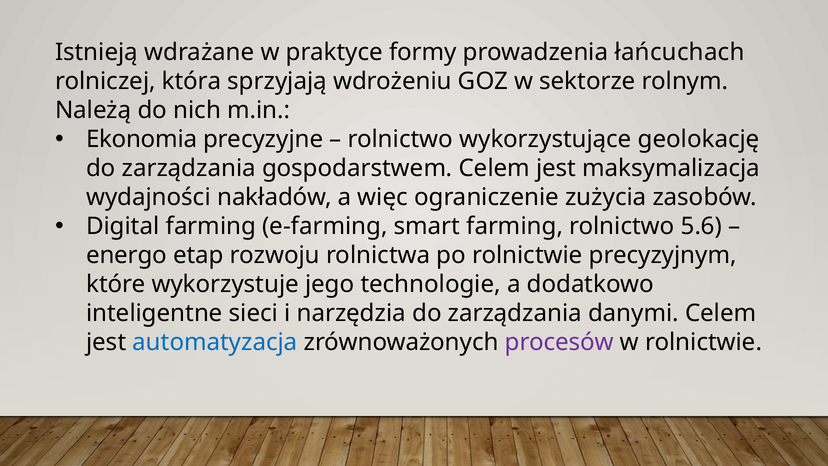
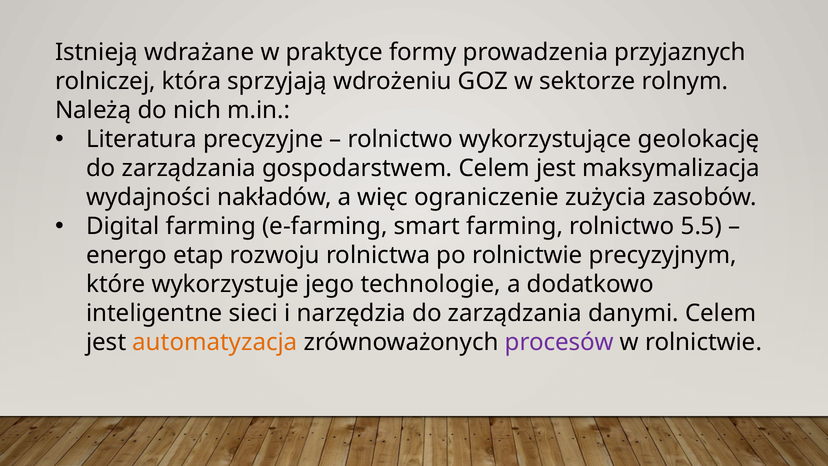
łańcuchach: łańcuchach -> przyjaznych (680, 52)
Ekonomia: Ekonomia -> Literatura (142, 139)
5.6: 5.6 -> 5.5 (701, 226)
automatyzacja colour: blue -> orange (215, 342)
